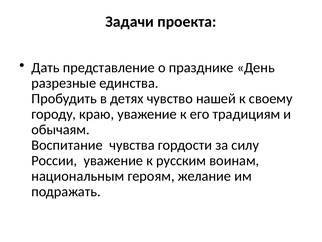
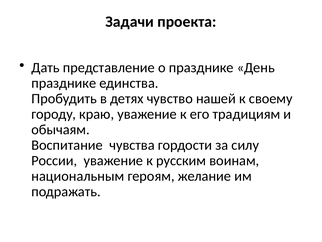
разрезные: разрезные -> празднике (64, 83)
